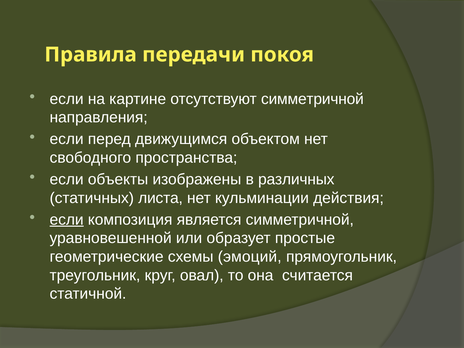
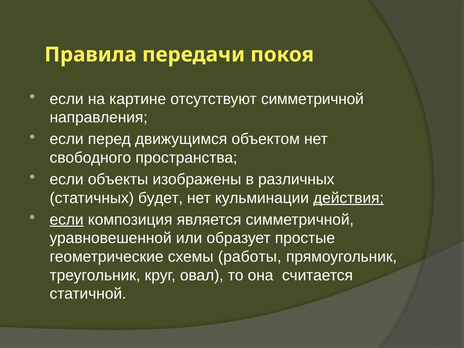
листа: листа -> будет (161, 198)
действия underline: none -> present (349, 198)
эмоций: эмоций -> работы (250, 257)
